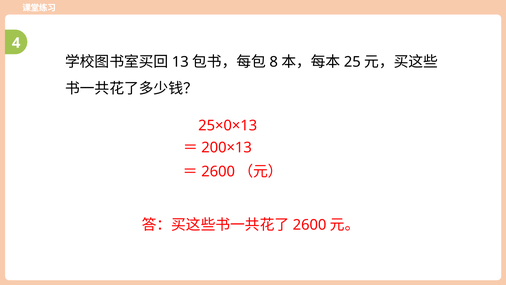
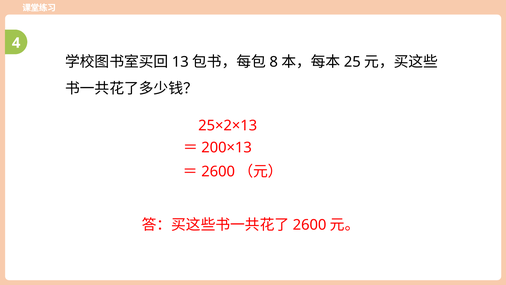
25×0×13: 25×0×13 -> 25×2×13 (228, 126)
